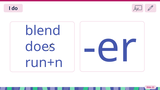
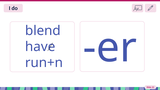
does: does -> have (40, 47)
